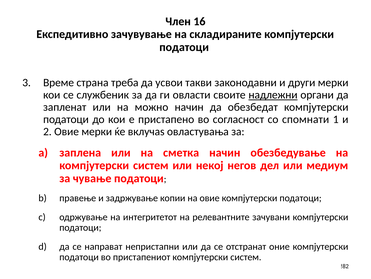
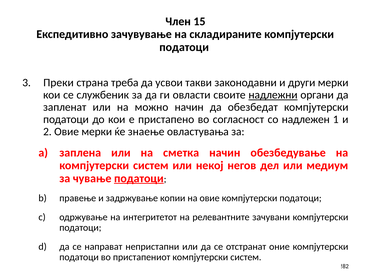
16: 16 -> 15 (199, 21)
Време: Време -> Преки (58, 82)
спомнати: спомнати -> надлежен (306, 119)
вклучаѕ: вклучаѕ -> знаење (146, 131)
податоци underline: none -> present (139, 178)
